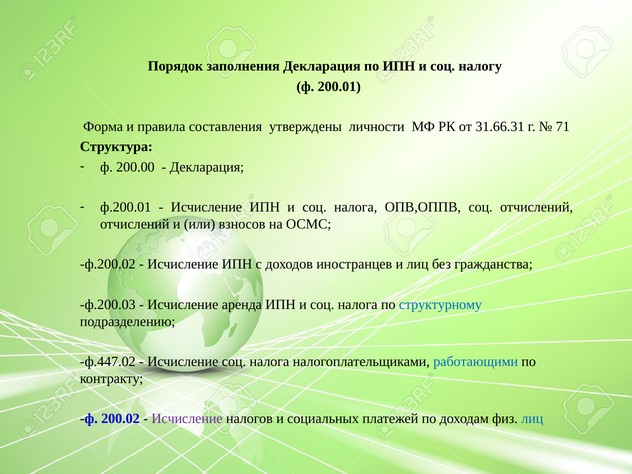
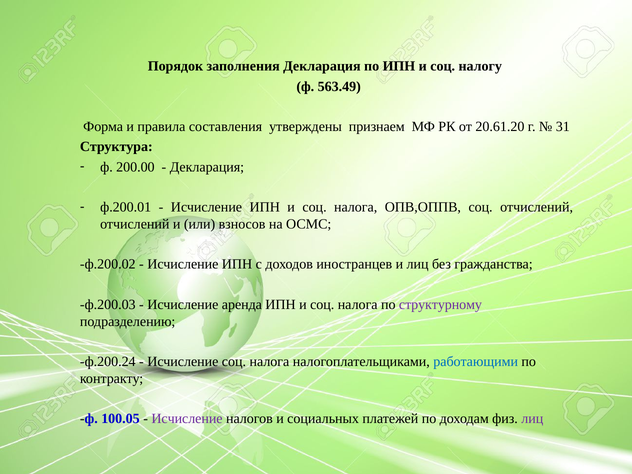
200.01: 200.01 -> 563.49 (339, 86)
личности: личности -> признаем (377, 127)
31.66.31: 31.66.31 -> 20.61.20 (500, 127)
71: 71 -> 31 (563, 127)
структурному colour: blue -> purple (440, 305)
ф.447.02: ф.447.02 -> ф.200.24 (108, 362)
200.02: 200.02 -> 100.05 (120, 419)
лиц colour: blue -> purple (532, 419)
